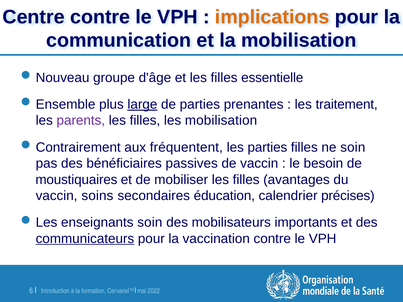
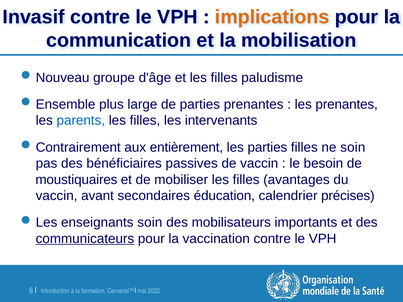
Centre: Centre -> Invasif (34, 17)
essentielle: essentielle -> paludisme (272, 78)
large underline: present -> none (142, 105)
les traitement: traitement -> prenantes (347, 105)
parents colour: purple -> blue (81, 121)
les mobilisation: mobilisation -> intervenants (221, 121)
fréquentent: fréquentent -> entièrement (186, 147)
soins: soins -> avant (98, 196)
